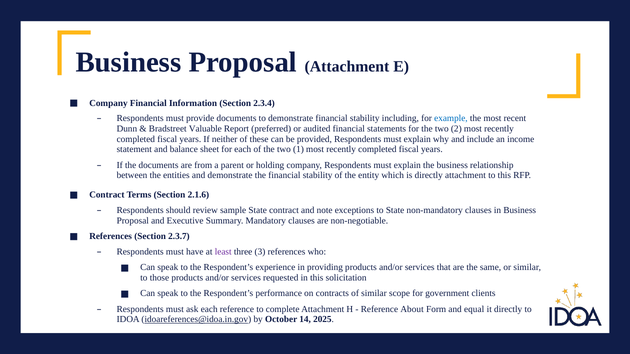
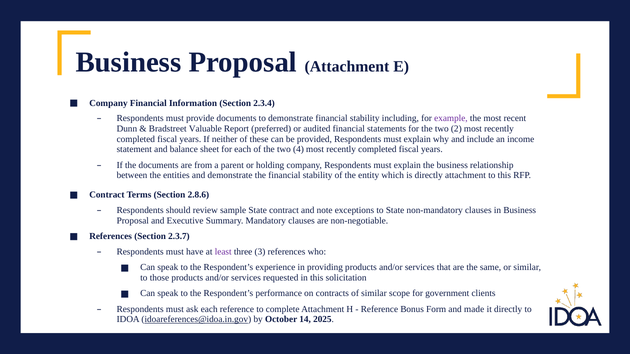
example colour: blue -> purple (451, 118)
1: 1 -> 4 (298, 150)
2.1.6: 2.1.6 -> 2.8.6 (198, 195)
About: About -> Bonus (412, 309)
equal: equal -> made (474, 309)
